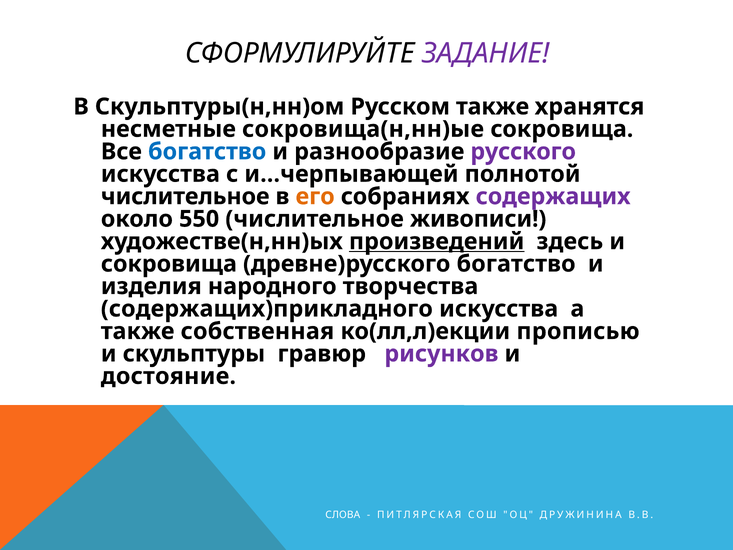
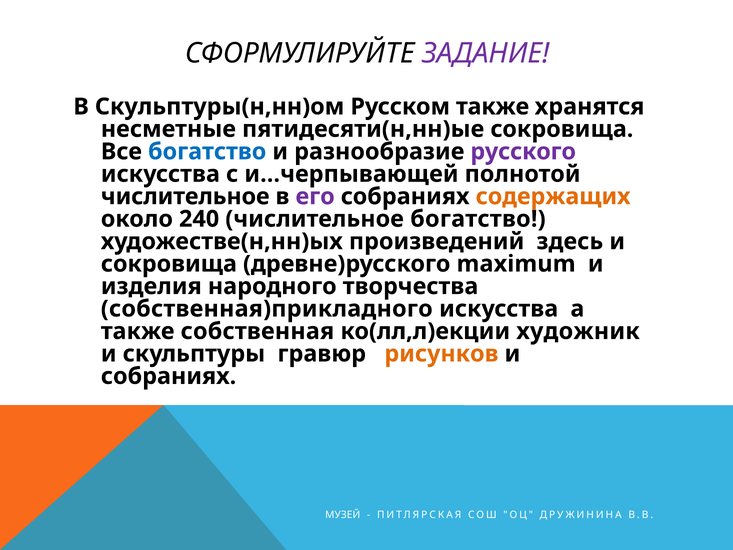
сокровища(н,нн)ые: сокровища(н,нн)ые -> пятидесяти(н,нн)ые (363, 129)
его colour: orange -> purple (315, 196)
содержащих colour: purple -> orange (553, 196)
550: 550 -> 240 (199, 219)
числительное живописи: живописи -> богатство (478, 219)
произведений underline: present -> none (437, 241)
древне)русского богатство: богатство -> maximum (516, 264)
содержащих)прикладного: содержащих)прикладного -> собственная)прикладного (267, 309)
прописью: прописью -> художник (578, 331)
рисунков colour: purple -> orange (441, 354)
достояние: достояние -> собраниях (169, 376)
СЛОВА: СЛОВА -> МУЗЕЙ (343, 515)
